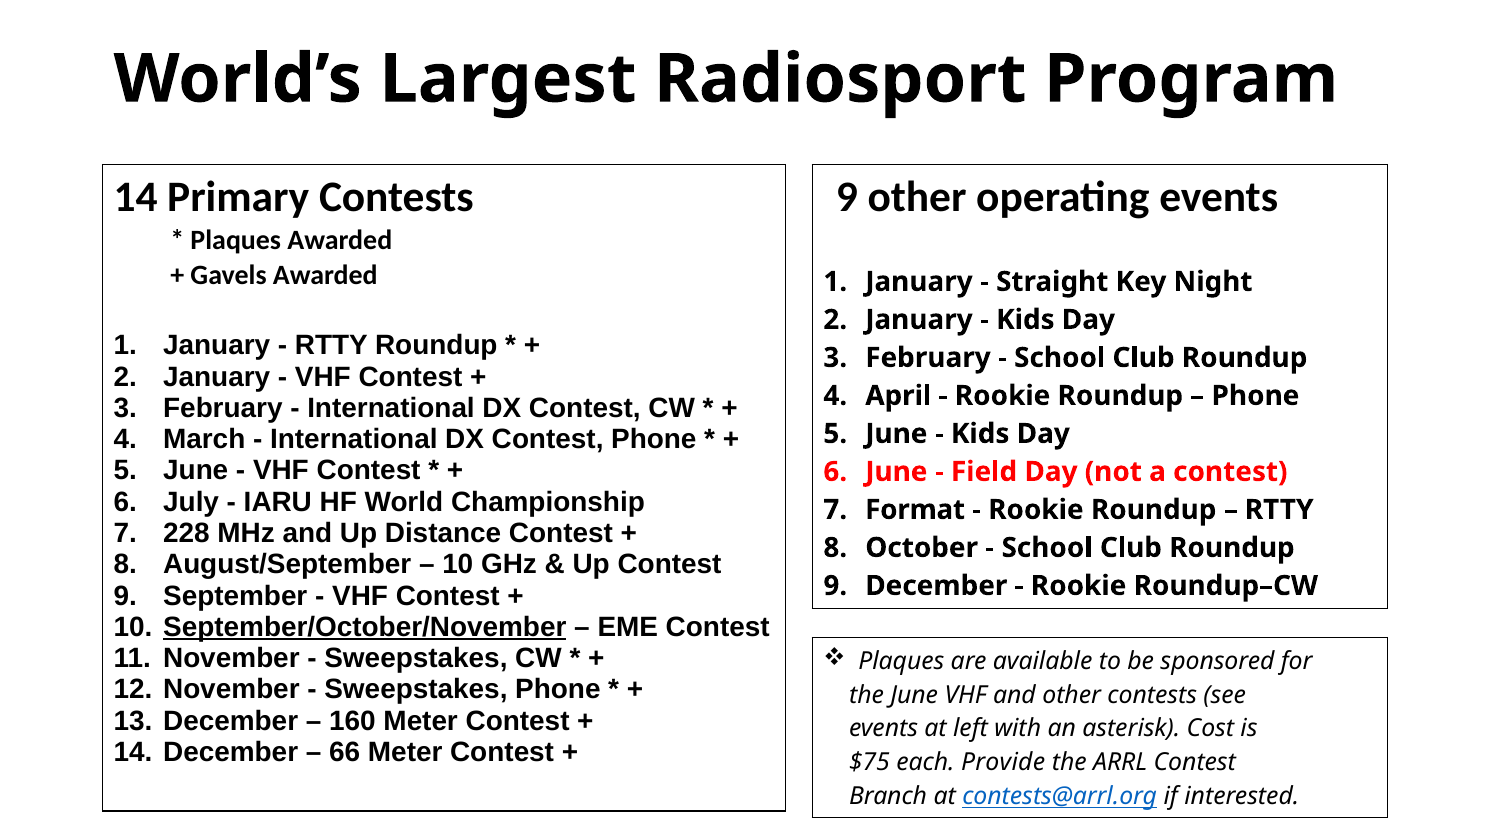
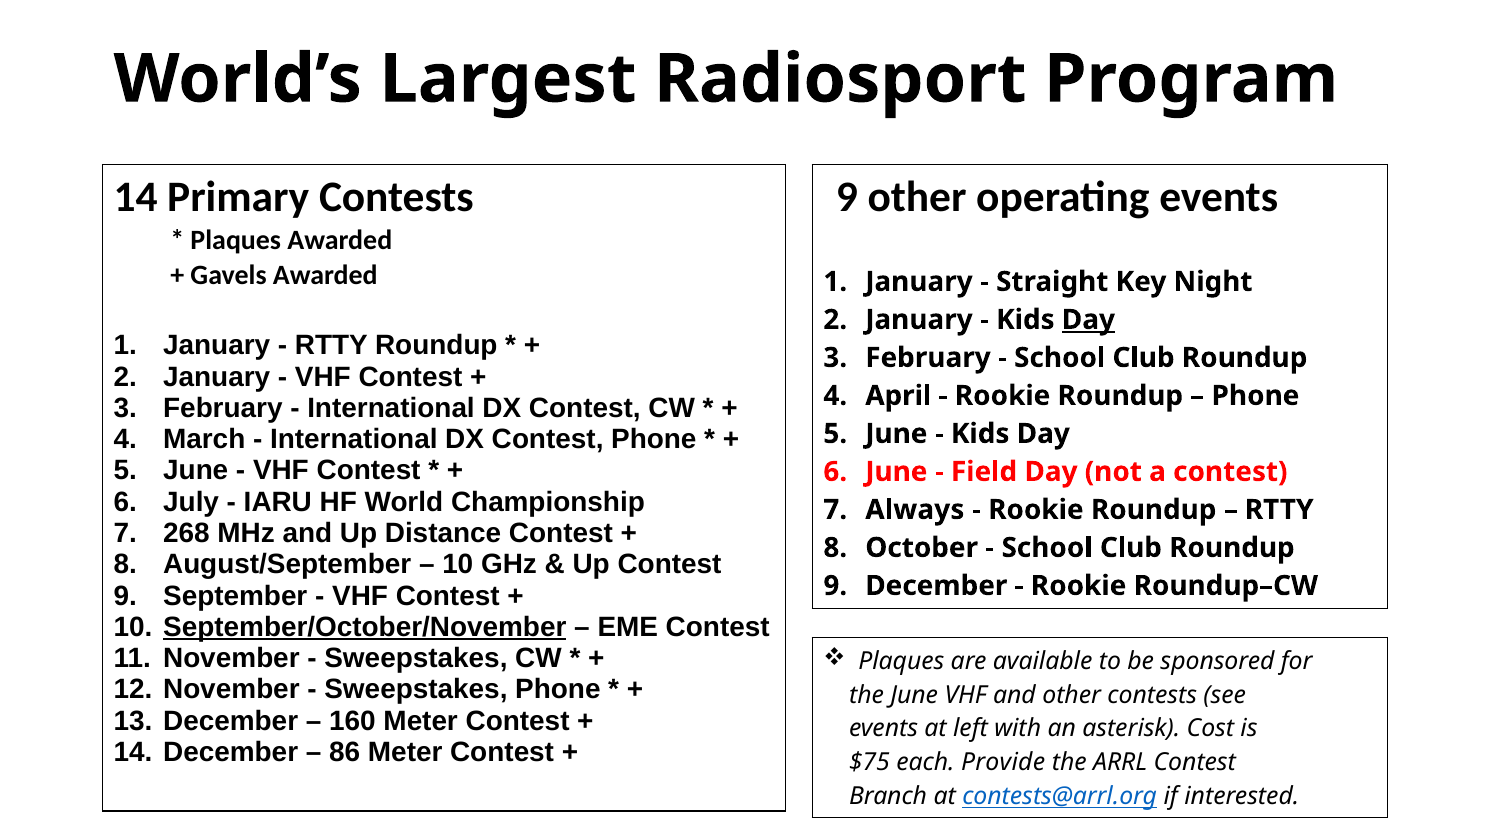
Day underline: none -> present (1088, 320)
Format: Format -> Always (915, 510)
228: 228 -> 268 (186, 533)
66: 66 -> 86 (345, 752)
